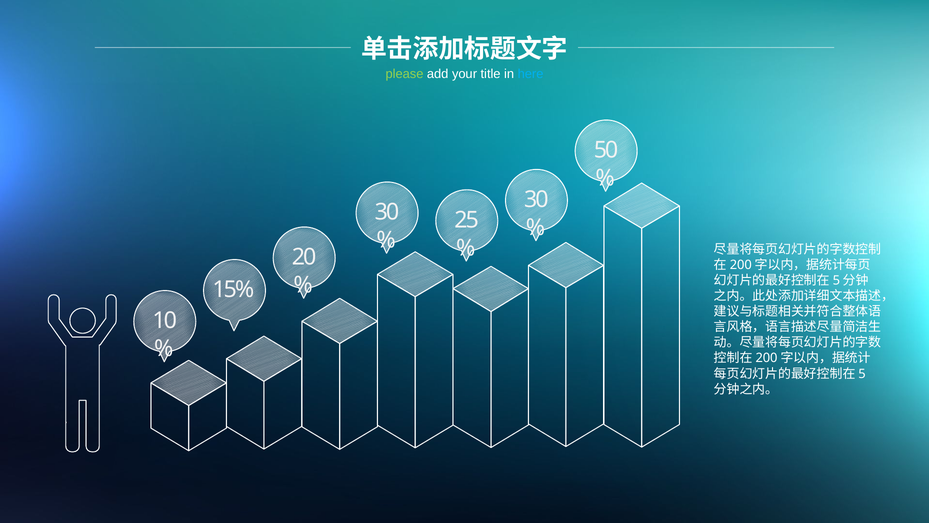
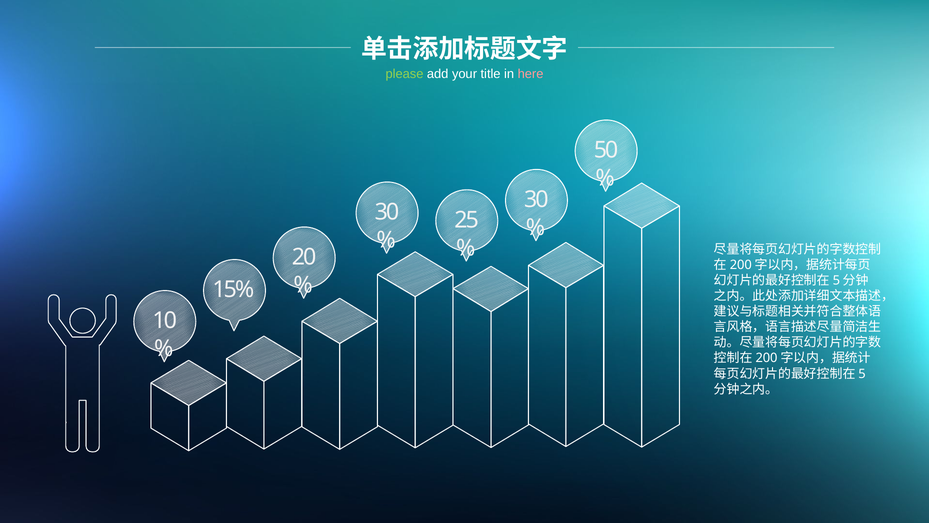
here colour: light blue -> pink (531, 74)
